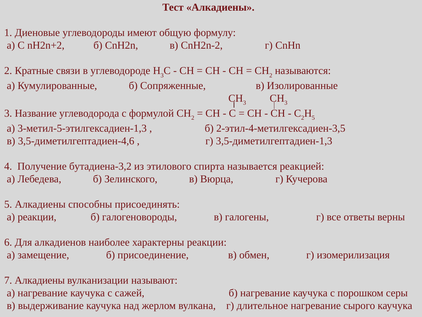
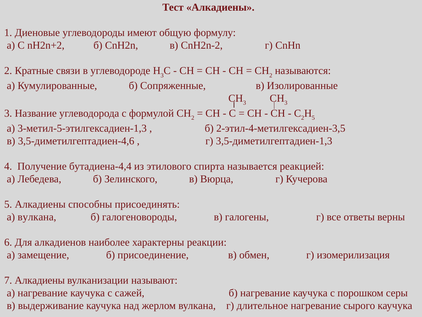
бутадиена-3,2: бутадиена-3,2 -> бутадиена-4,4 (100, 166)
а реакции: реакции -> вулкана (37, 217)
